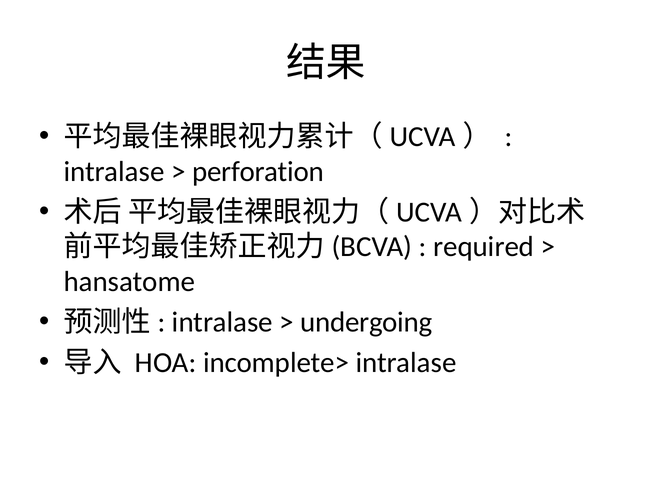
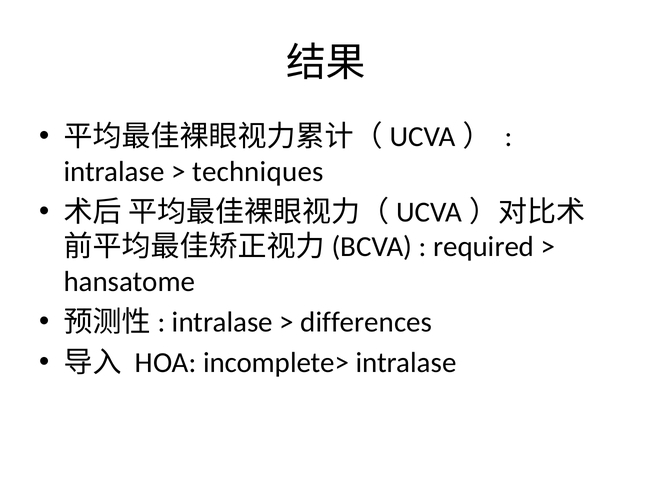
perforation: perforation -> techniques (258, 172)
undergoing: undergoing -> differences (366, 322)
